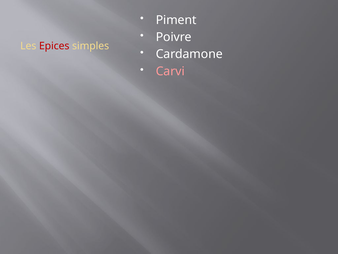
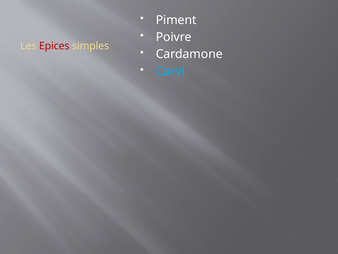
Carvi colour: pink -> light blue (170, 71)
